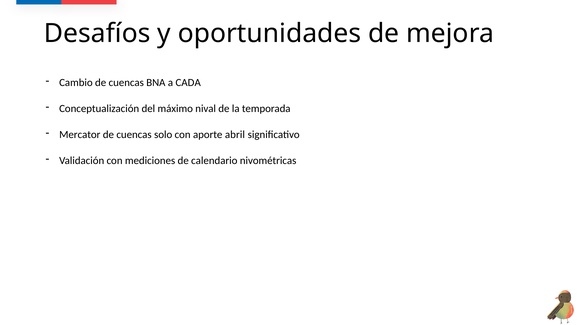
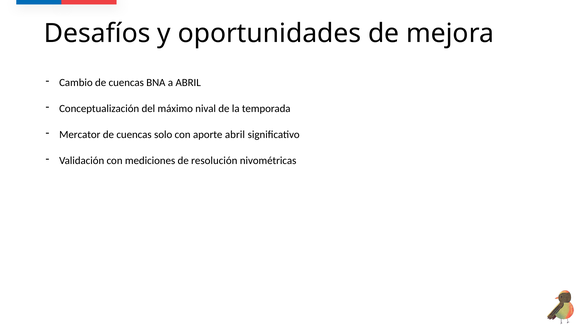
a CADA: CADA -> ABRIL (188, 83)
calendario: calendario -> resolución (214, 161)
